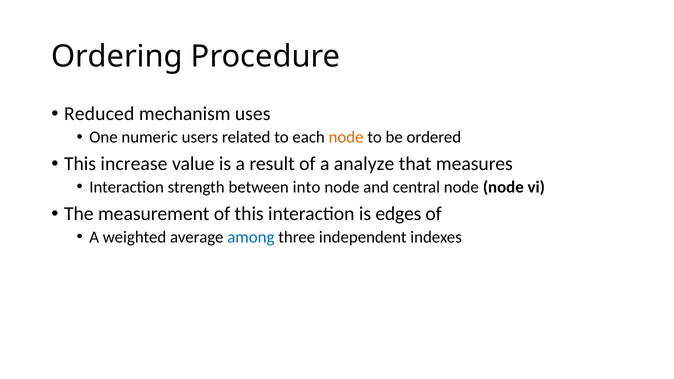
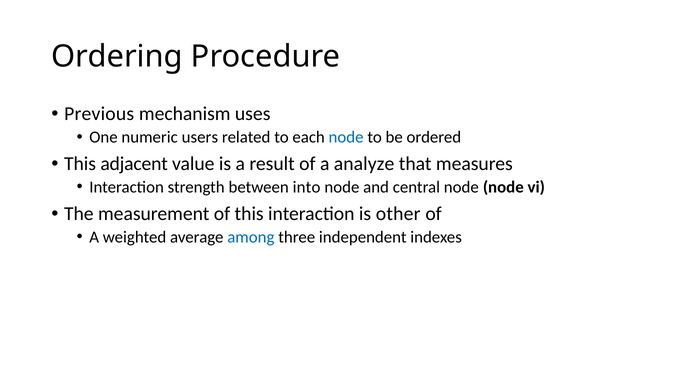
Reduced: Reduced -> Previous (99, 114)
node colour: orange -> blue (346, 137)
increase: increase -> adjacent (134, 164)
edges: edges -> other (398, 214)
